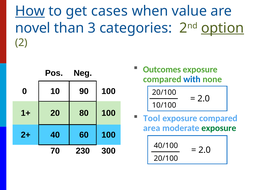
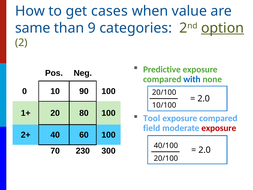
How underline: present -> none (30, 11)
novel: novel -> same (33, 28)
3: 3 -> 9 (92, 28)
Outcomes: Outcomes -> Predictive (162, 69)
area: area -> field (152, 128)
exposure colour: green -> red (219, 128)
